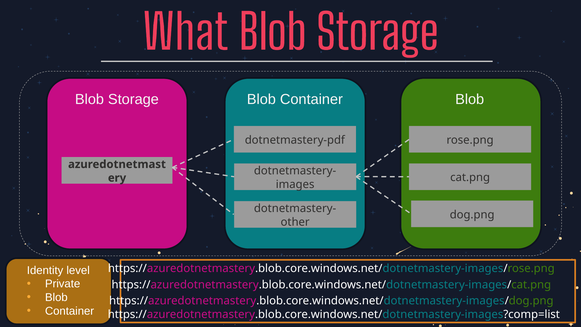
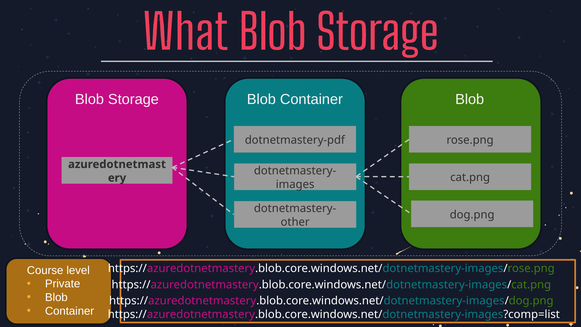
Identity: Identity -> Course (45, 270)
